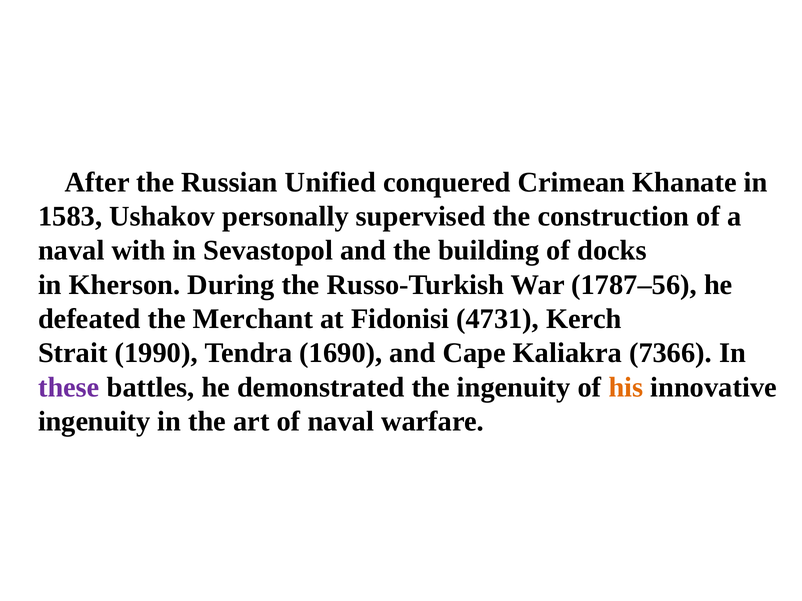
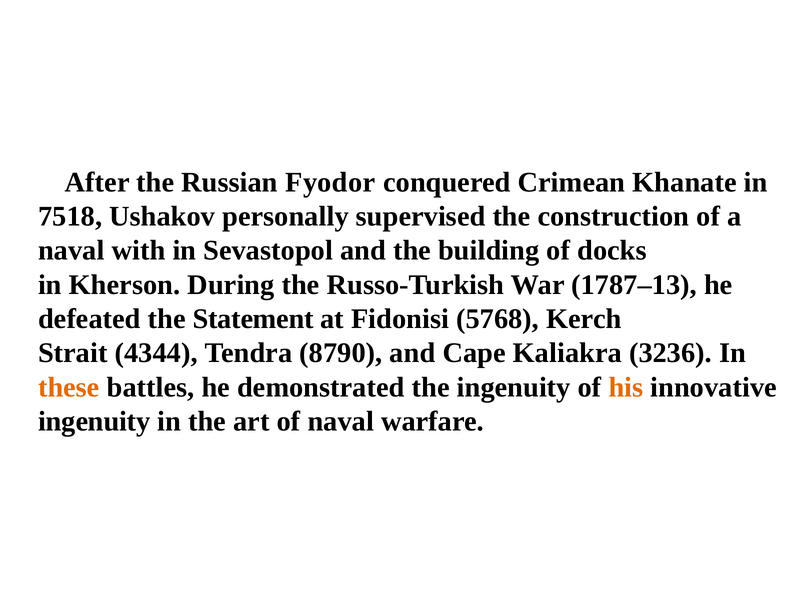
Unified: Unified -> Fyodor (330, 183)
1583: 1583 -> 7518 (70, 217)
1787–56: 1787–56 -> 1787–13 (634, 285)
Merchant: Merchant -> Statement (253, 319)
4731: 4731 -> 5768 (498, 319)
1990: 1990 -> 4344 (156, 353)
1690: 1690 -> 8790 (341, 353)
7366: 7366 -> 3236 (671, 353)
these colour: purple -> orange (69, 387)
